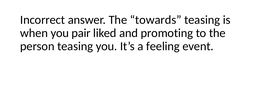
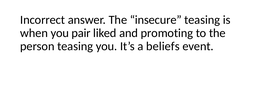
towards: towards -> insecure (156, 20)
feeling: feeling -> beliefs (163, 46)
